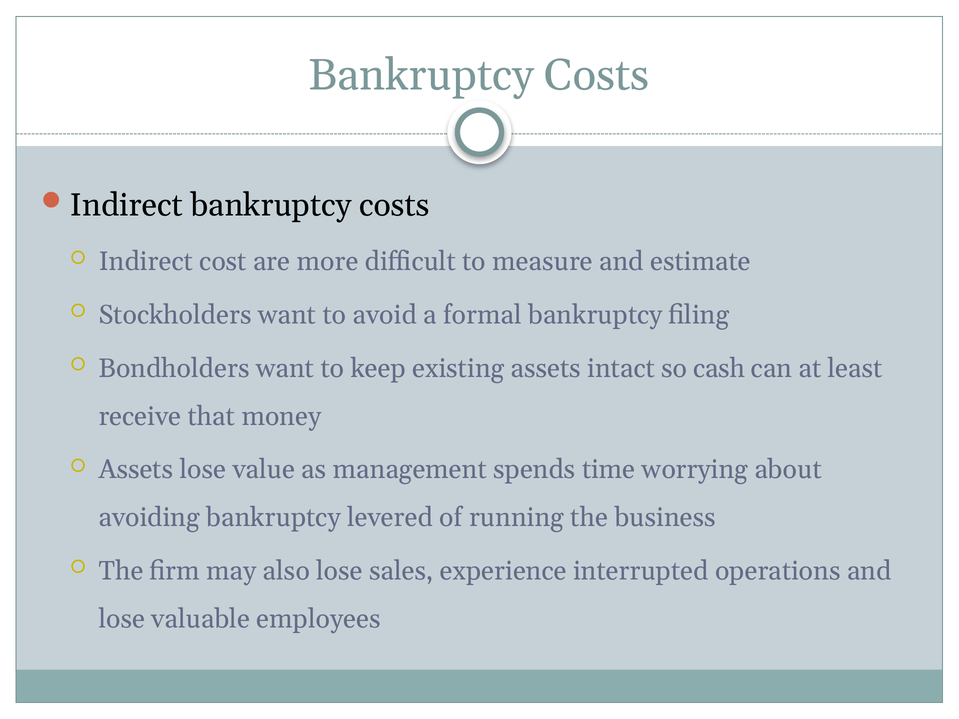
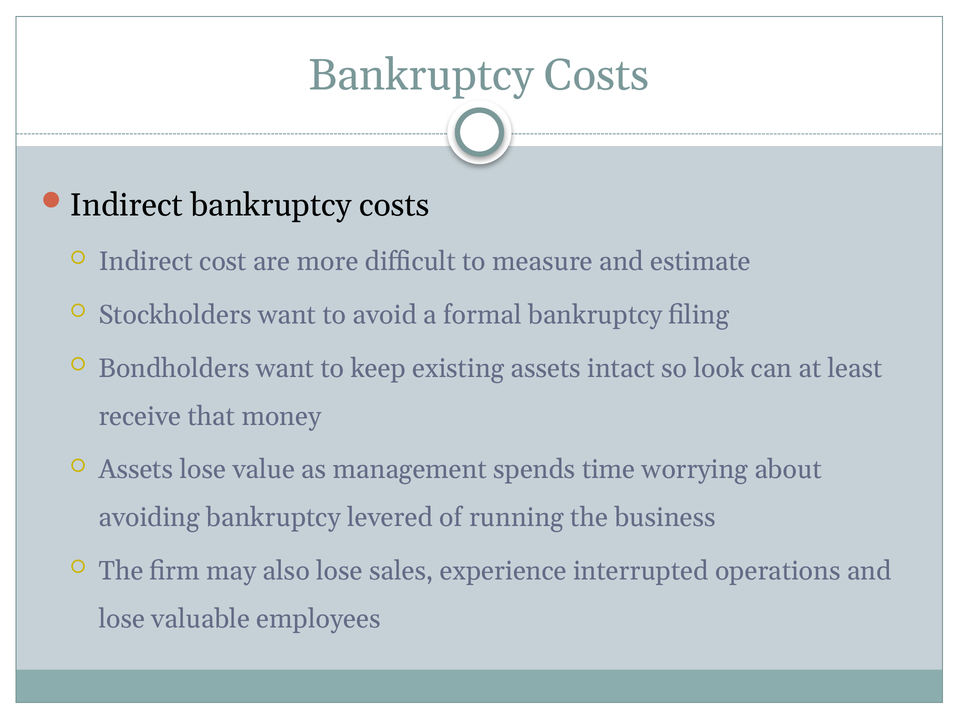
cash: cash -> look (719, 368)
